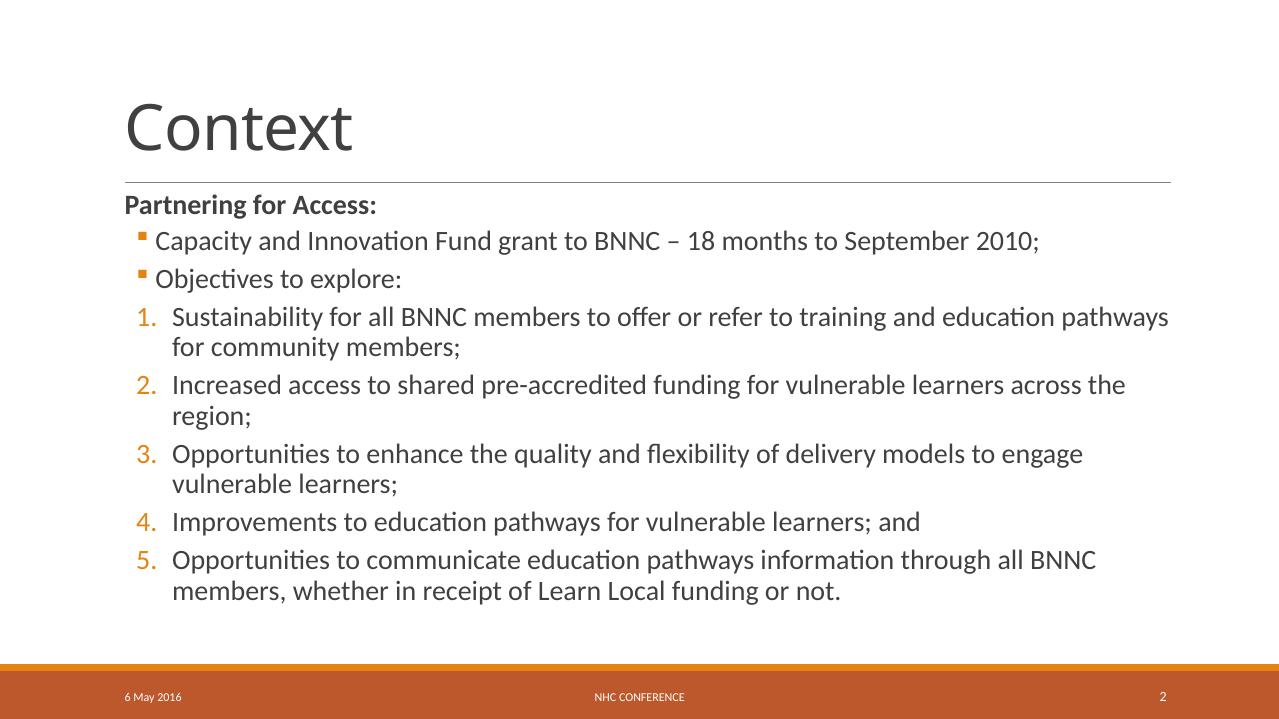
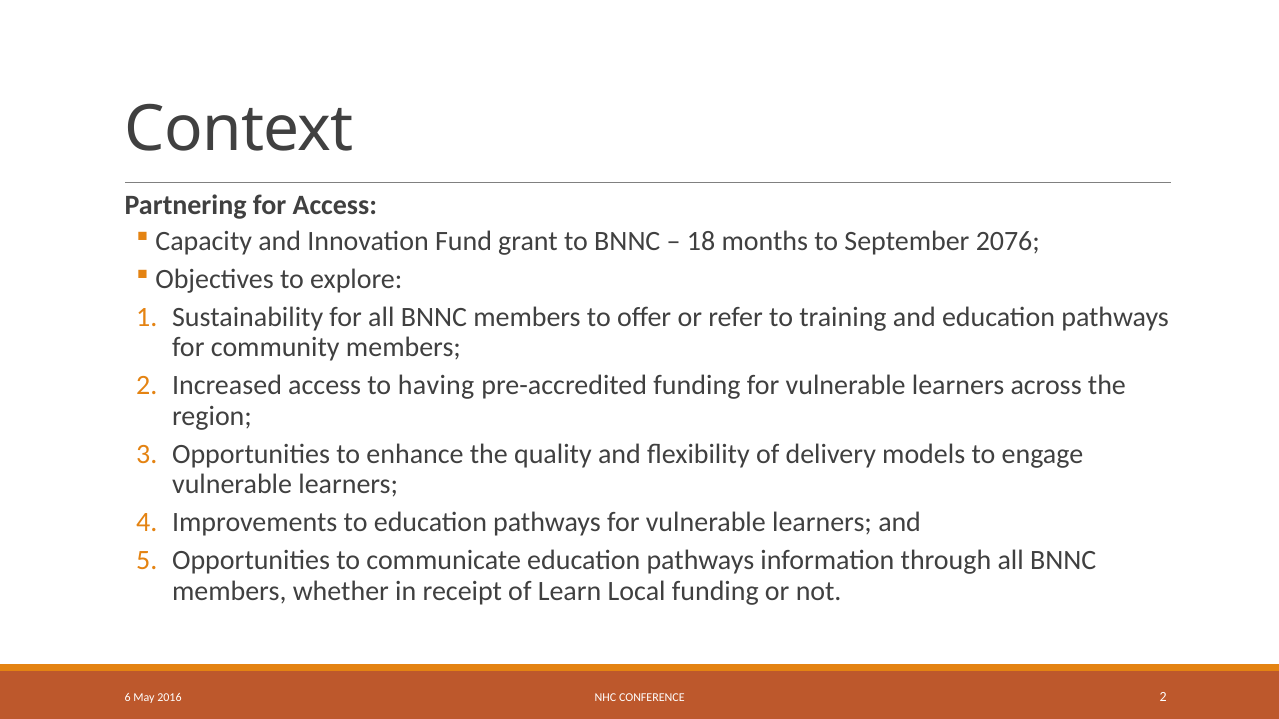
2010: 2010 -> 2076 (1008, 241)
shared: shared -> having (436, 386)
